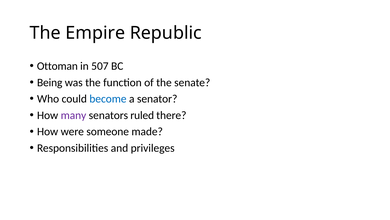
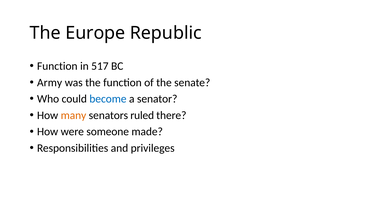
Empire: Empire -> Europe (95, 33)
Ottoman: Ottoman -> Function (57, 66)
507: 507 -> 517 (100, 66)
Being: Being -> Army (50, 82)
many colour: purple -> orange (73, 115)
